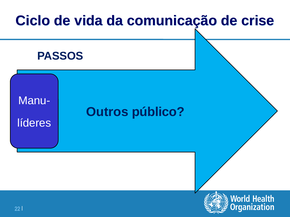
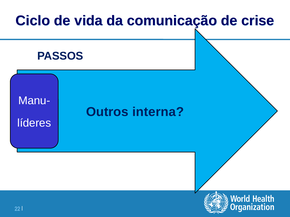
público: público -> interna (158, 112)
